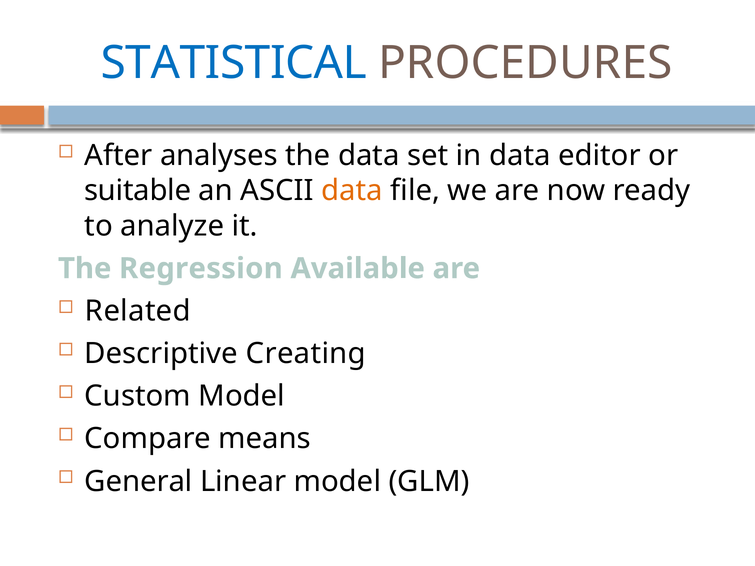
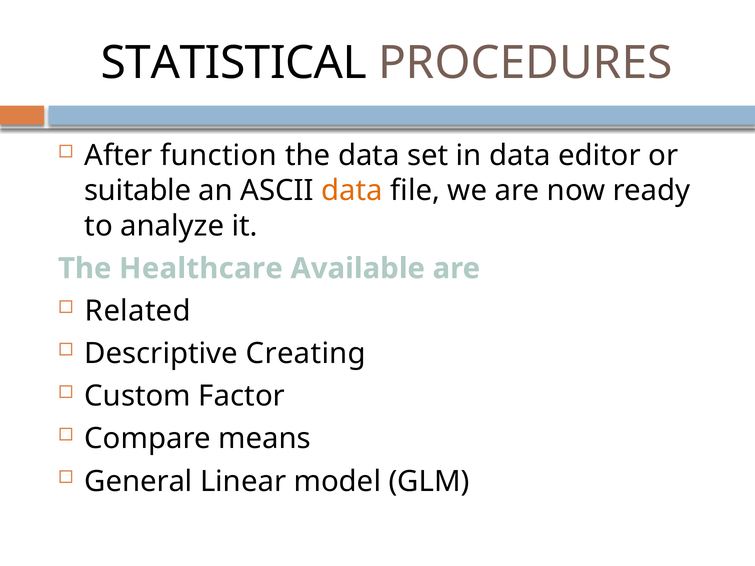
STATISTICAL colour: blue -> black (234, 63)
analyses: analyses -> function (219, 156)
Regression: Regression -> Healthcare (201, 269)
Custom Model: Model -> Factor (242, 396)
